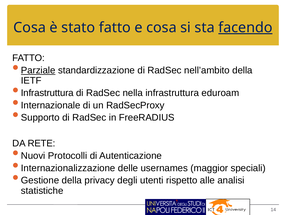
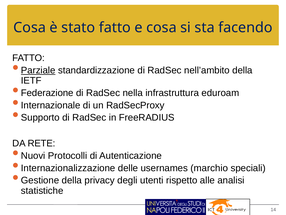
facendo underline: present -> none (245, 27)
Infrastruttura: Infrastruttura -> Federazione (47, 93)
maggior: maggior -> marchio (209, 168)
